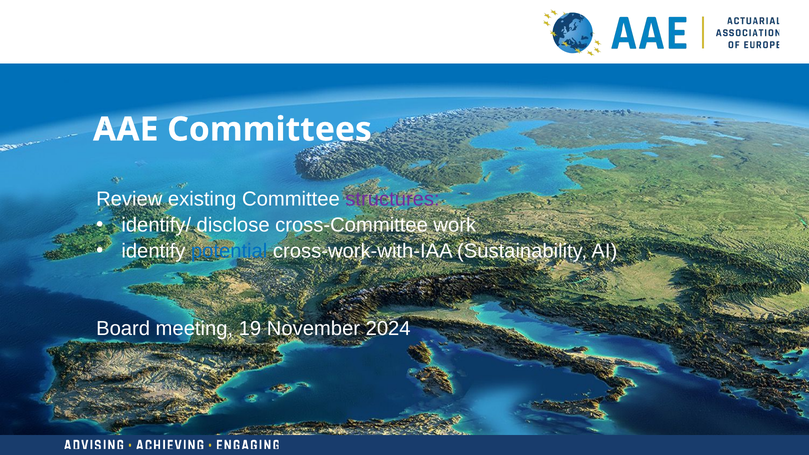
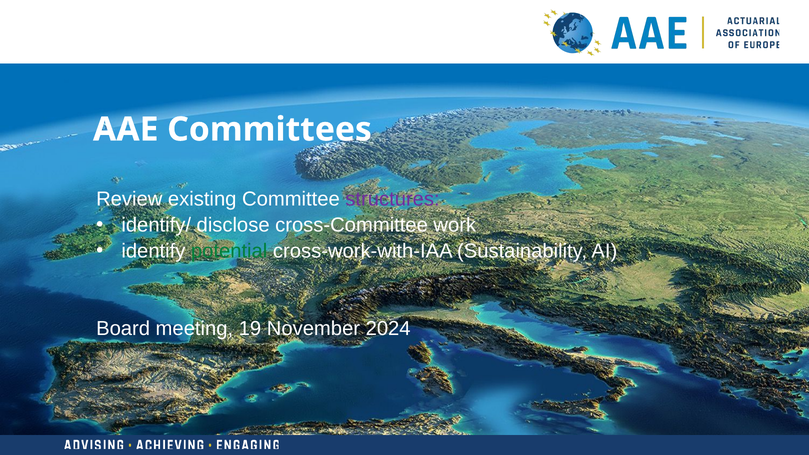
potential colour: blue -> green (229, 251)
